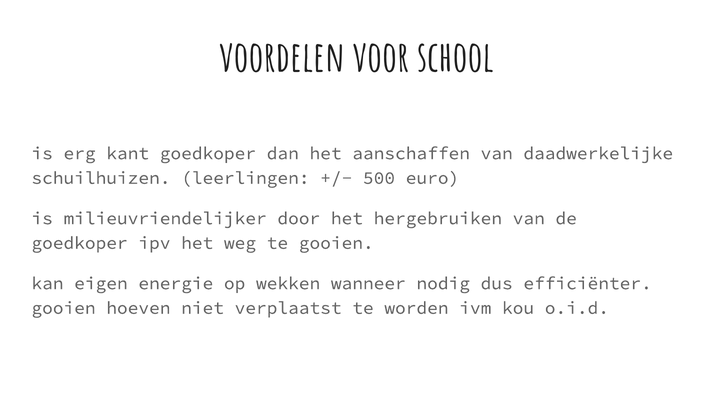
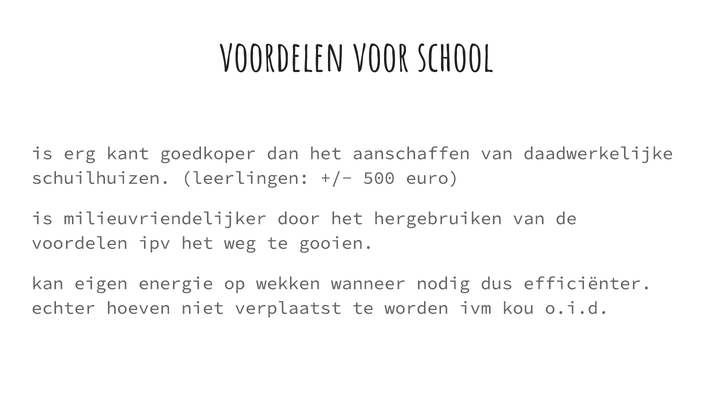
goedkoper: goedkoper -> voordelen (80, 243)
gooien: gooien -> echter (64, 308)
